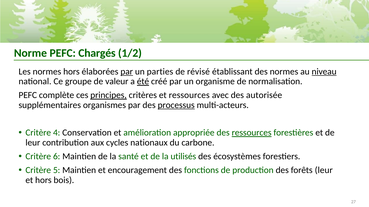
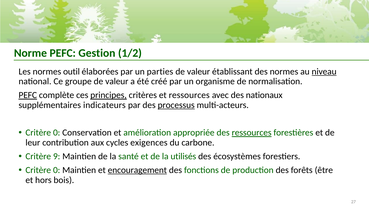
Chargés: Chargés -> Gestion (97, 53)
normes hors: hors -> outil (71, 72)
par underline: present -> none (127, 72)
révisé: révisé -> valeur (199, 72)
été underline: present -> none (143, 82)
PEFC underline: none -> present (28, 95)
autorisée: autorisée -> nationaux (264, 95)
organismes: organismes -> indicateurs (104, 105)
4: 4 -> 0 (57, 133)
nationaux: nationaux -> exigences (149, 143)
6: 6 -> 9 (57, 157)
5: 5 -> 0 (57, 171)
encouragement underline: none -> present (137, 171)
forêts leur: leur -> être (324, 171)
